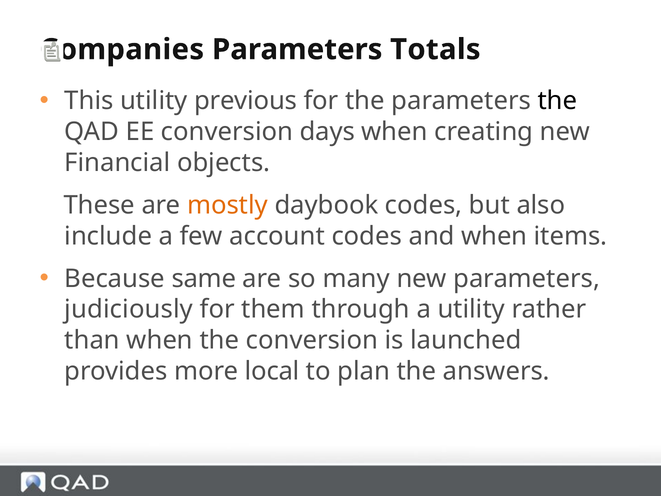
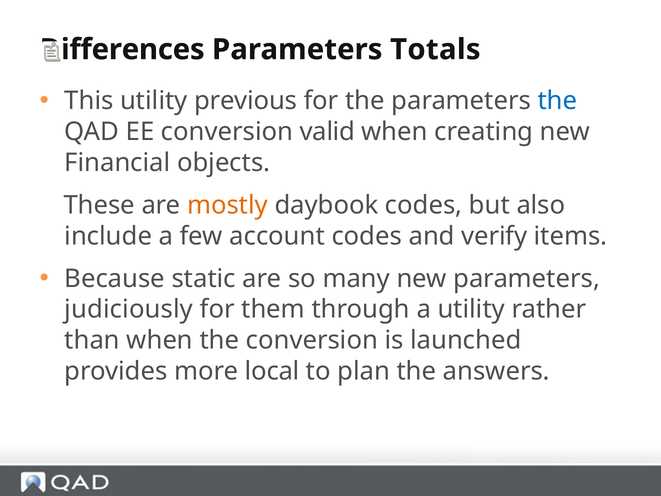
Companies: Companies -> Differences (122, 49)
the colour: black -> blue (558, 101)
days: days -> valid (327, 132)
and when: when -> verify (494, 236)
same: same -> static (204, 278)
